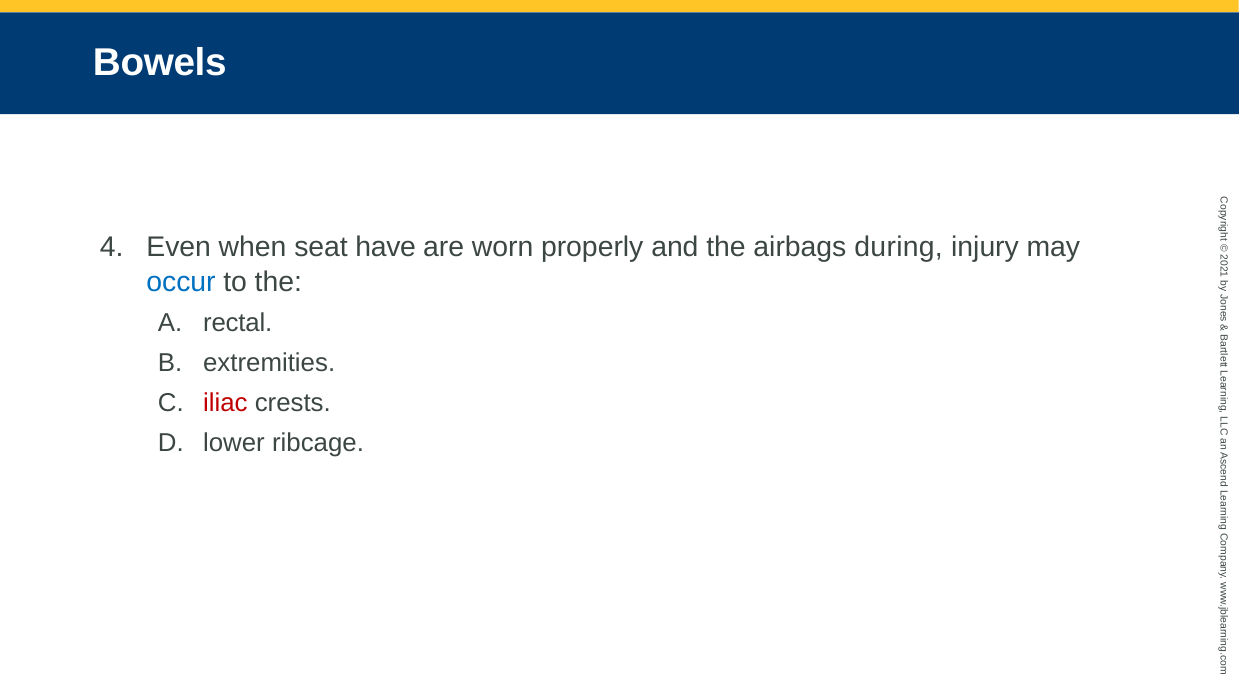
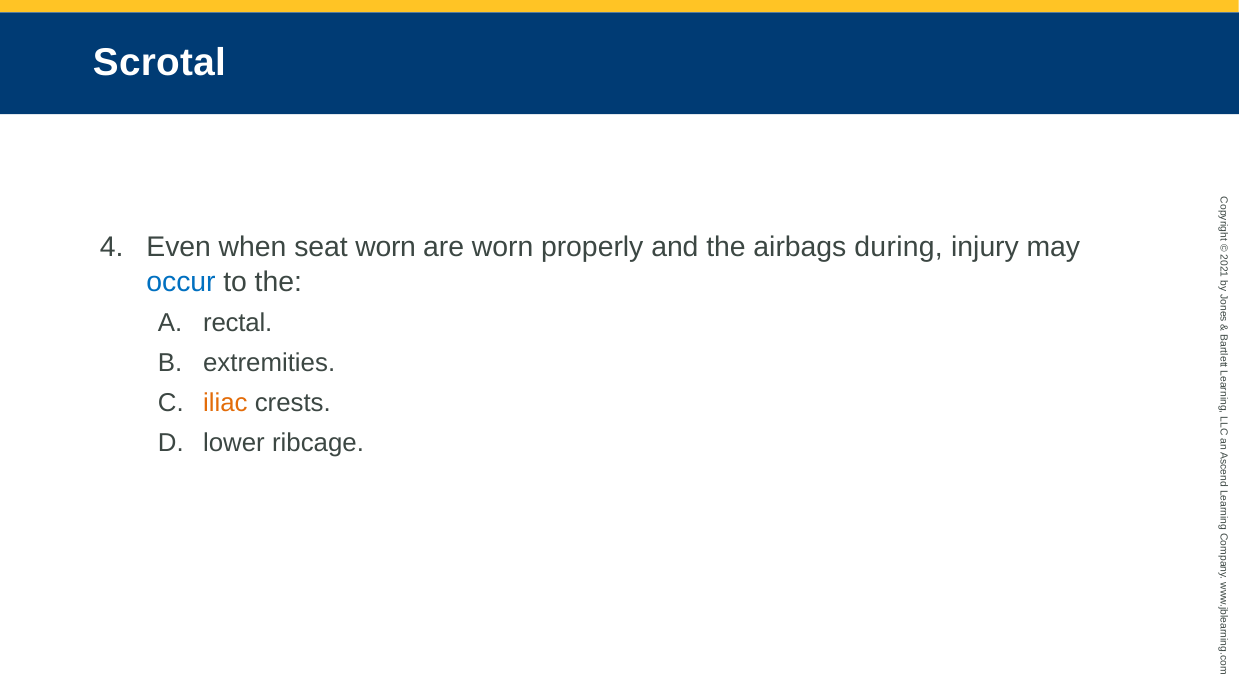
Bowels: Bowels -> Scrotal (159, 62)
seat have: have -> worn (386, 248)
iliac colour: red -> orange (225, 403)
